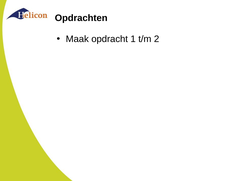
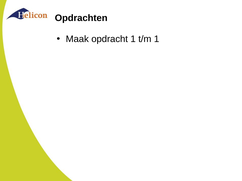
t/m 2: 2 -> 1 (157, 39)
